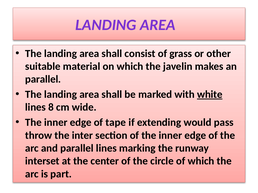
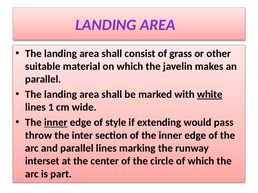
8: 8 -> 1 (51, 108)
inner underline: none -> present (56, 123)
tape: tape -> style (116, 123)
